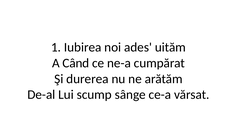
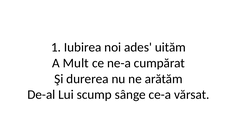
Când: Când -> Mult (76, 63)
